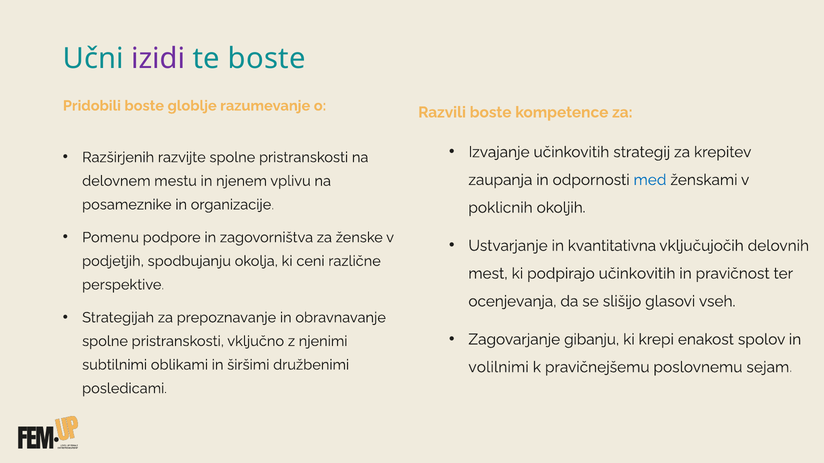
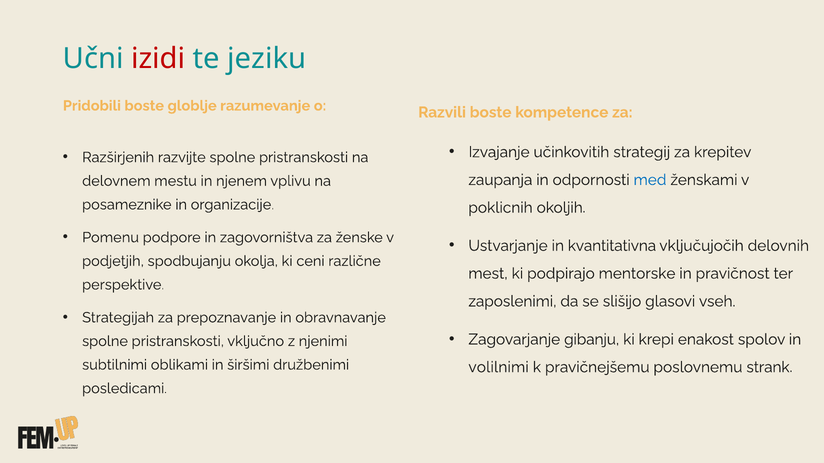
izidi colour: purple -> red (158, 59)
te boste: boste -> jeziku (267, 59)
podpirajo učinkovitih: učinkovitih -> mentorske (637, 274)
ocenjevanja: ocenjevanja -> zaposlenimi (512, 302)
sejam: sejam -> strank (769, 368)
